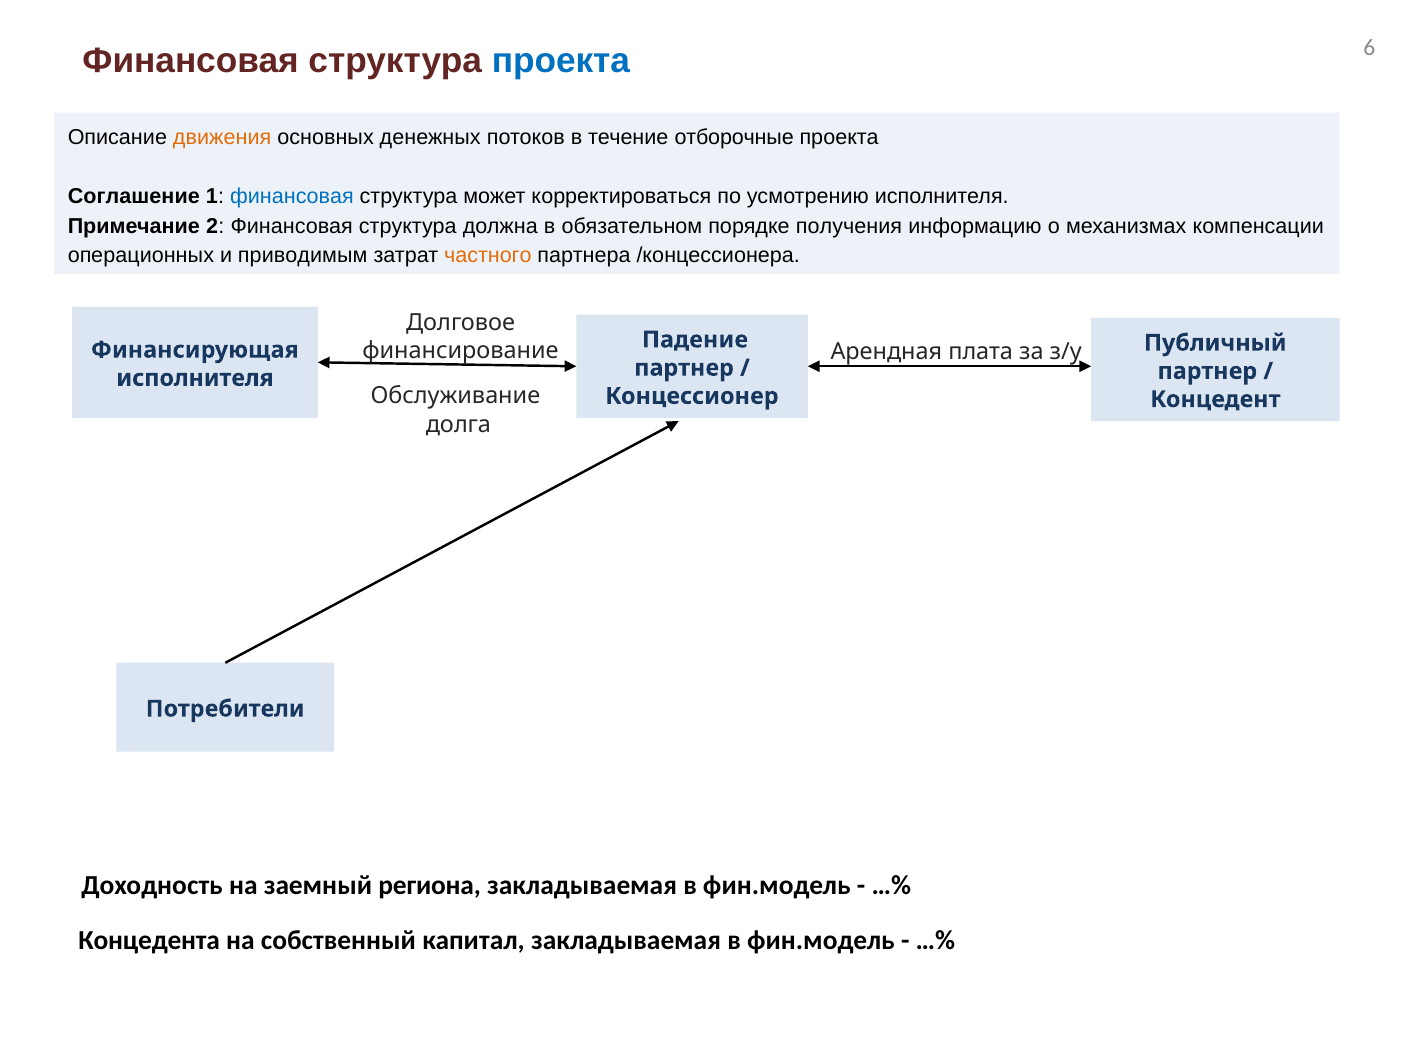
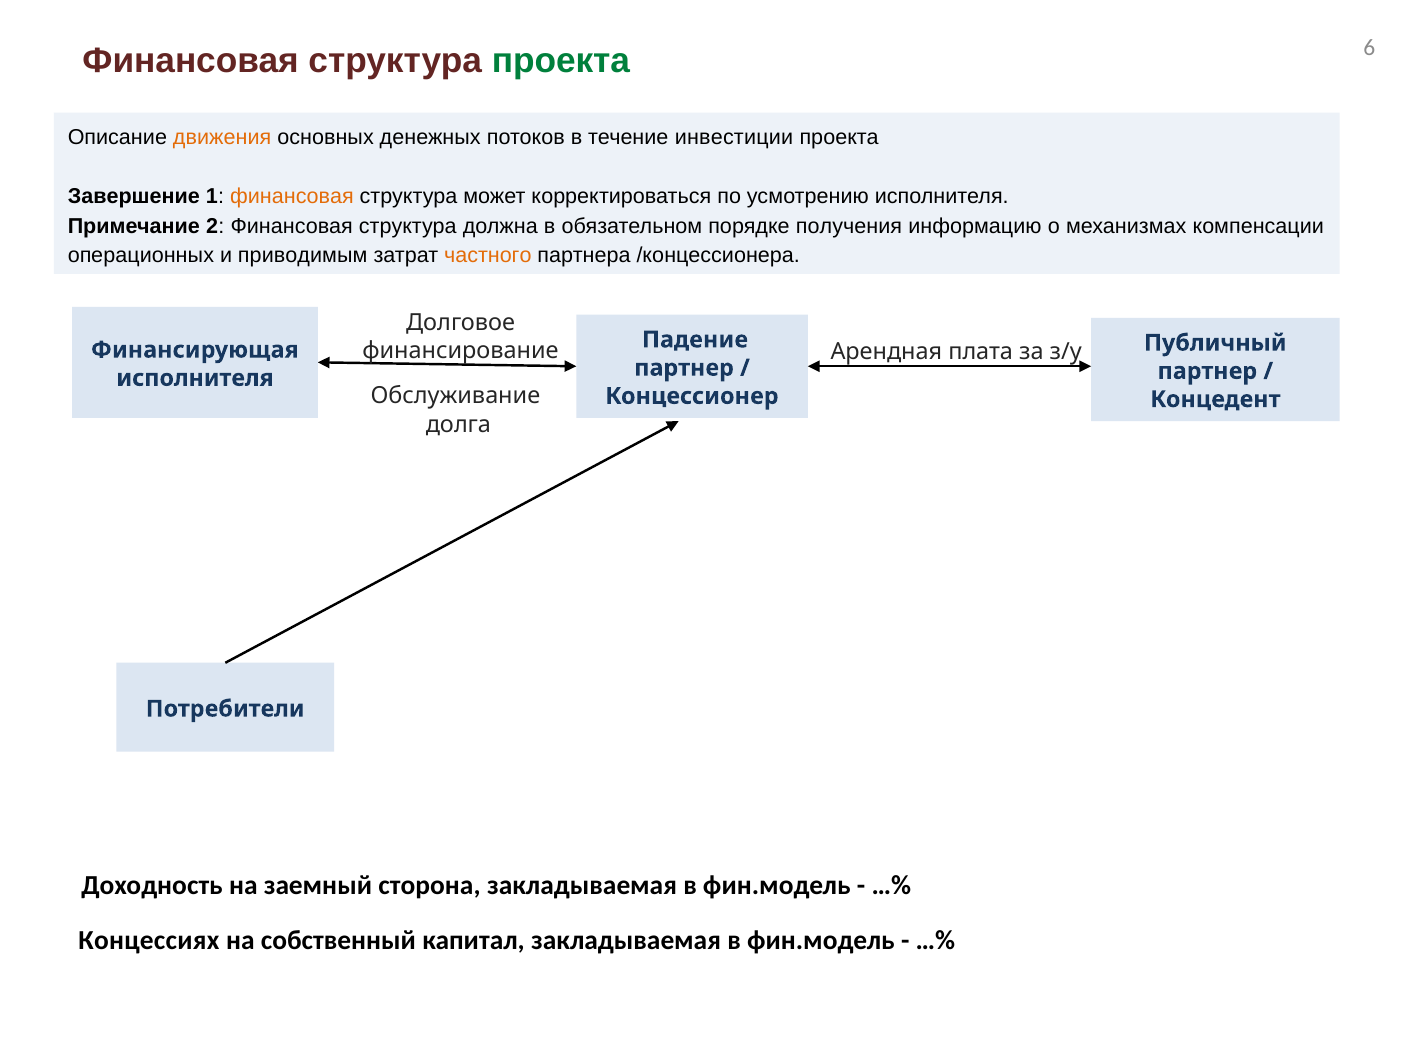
проекта colour: blue -> green (561, 61)
отборочные: отборочные -> инвестиции (734, 137)
Соглашение: Соглашение -> Завершение (134, 196)
финансовая colour: blue -> orange (292, 196)
региона: региона -> сторона (429, 885)
Концедента: Концедента -> Концессиях (149, 940)
